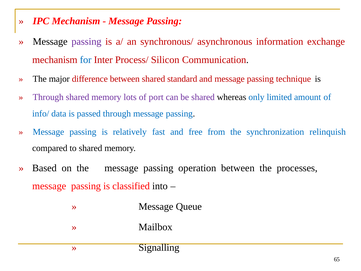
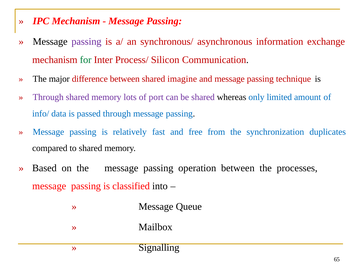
for colour: blue -> green (86, 60)
standard: standard -> imagine (182, 79)
relinquish: relinquish -> duplicates (328, 132)
